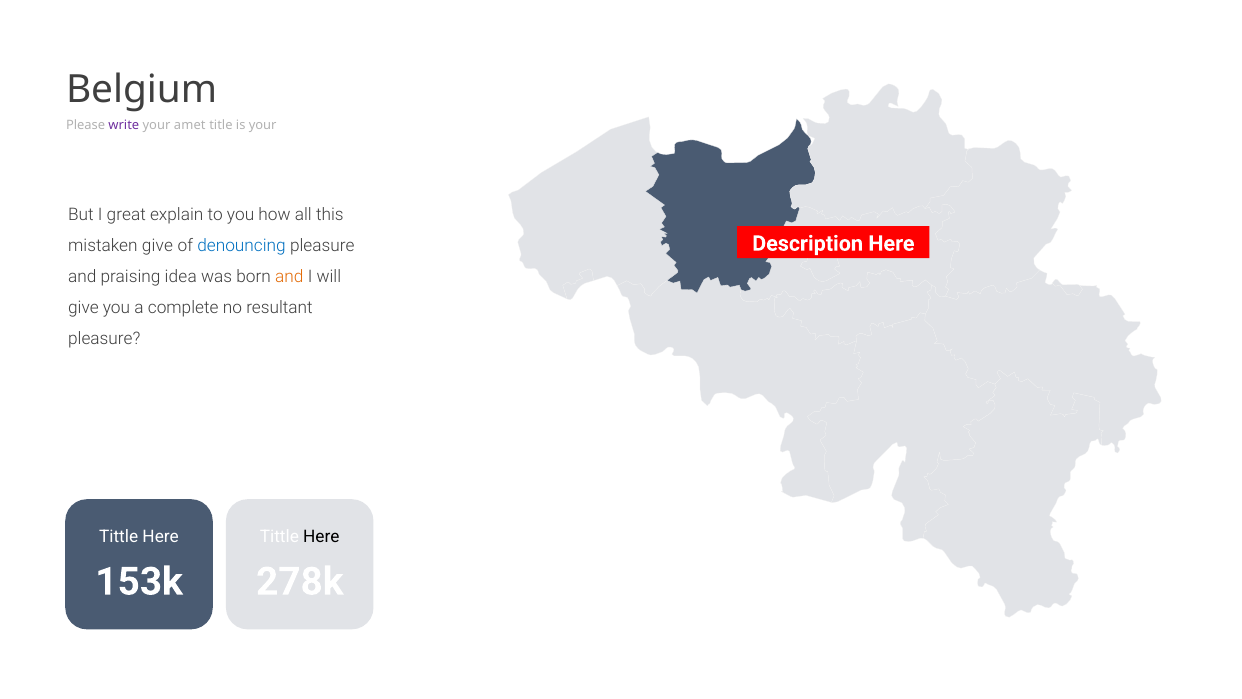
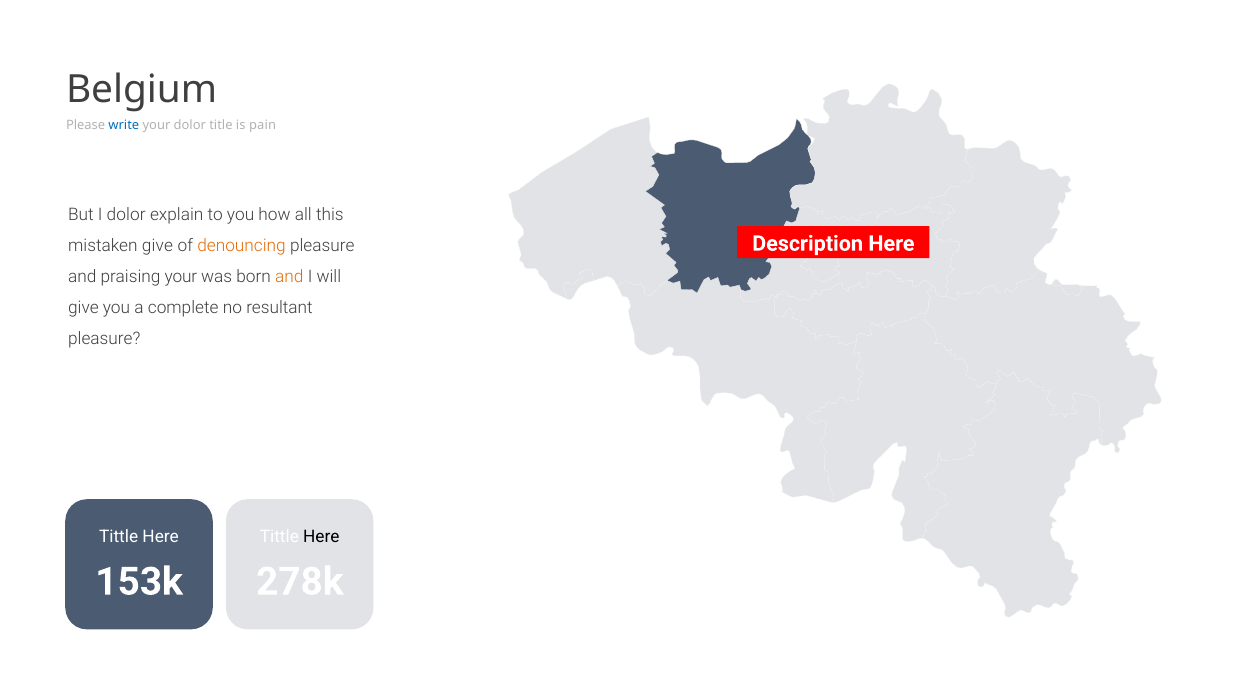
write colour: purple -> blue (124, 125)
your amet: amet -> dolor (190, 125)
is your: your -> pain (263, 125)
I great: great -> dolor (126, 215)
denouncing colour: blue -> orange (242, 246)
praising idea: idea -> your (181, 277)
